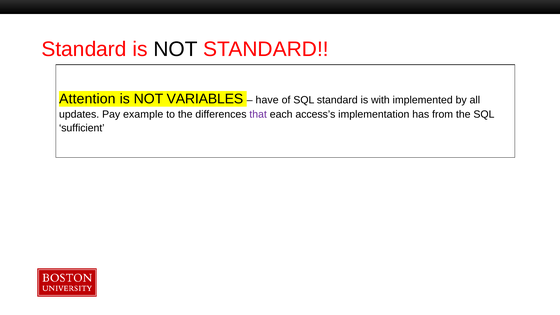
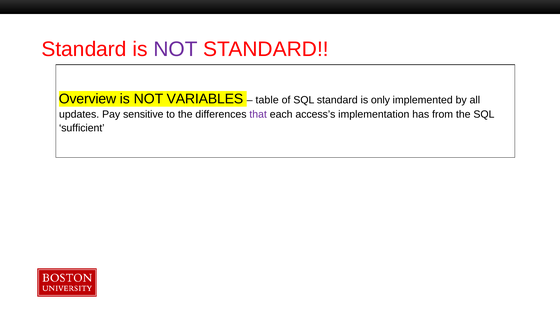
NOT colour: black -> purple (176, 49)
Attention: Attention -> Overview (87, 99)
have: have -> table (267, 100)
with: with -> only (380, 100)
example: example -> sensitive (143, 114)
